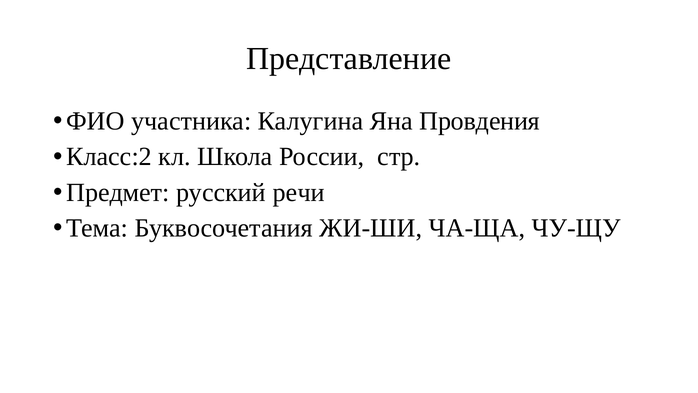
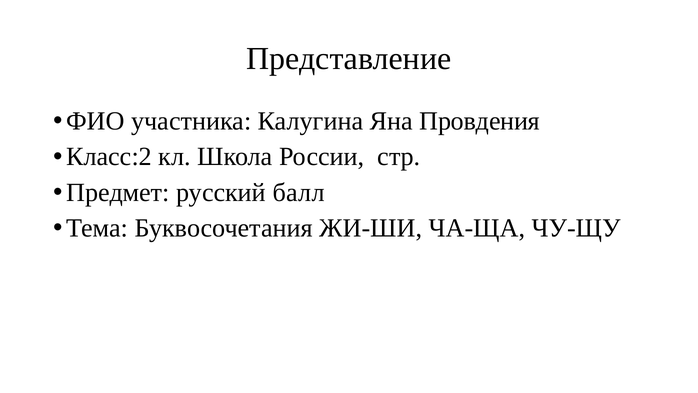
речи: речи -> балл (299, 192)
